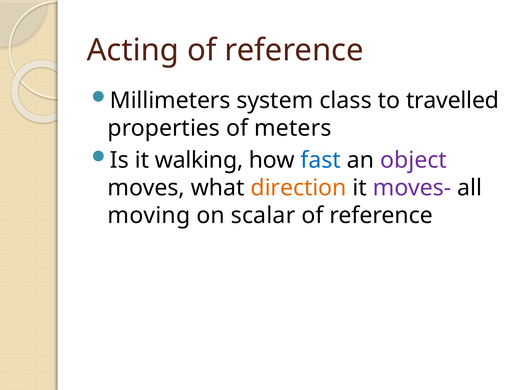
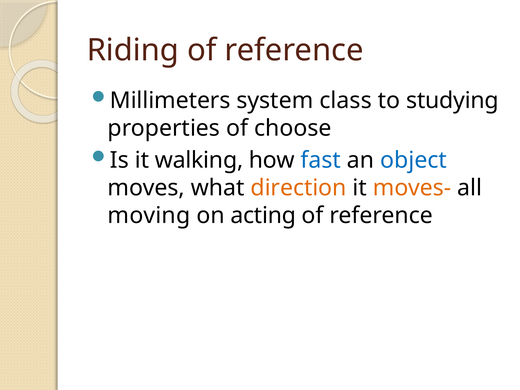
Acting: Acting -> Riding (133, 50)
travelled: travelled -> studying (453, 100)
meters: meters -> choose (293, 128)
object colour: purple -> blue (414, 160)
moves- colour: purple -> orange (412, 188)
scalar: scalar -> acting (263, 216)
